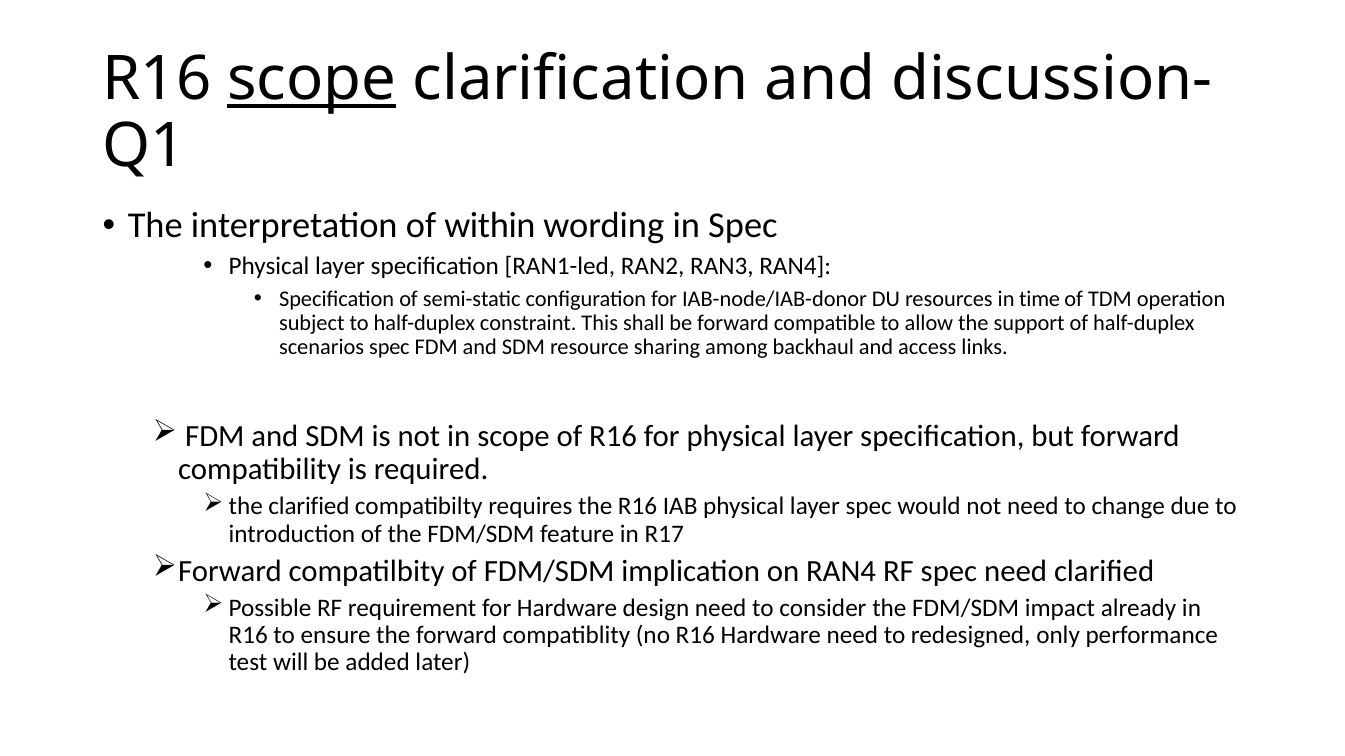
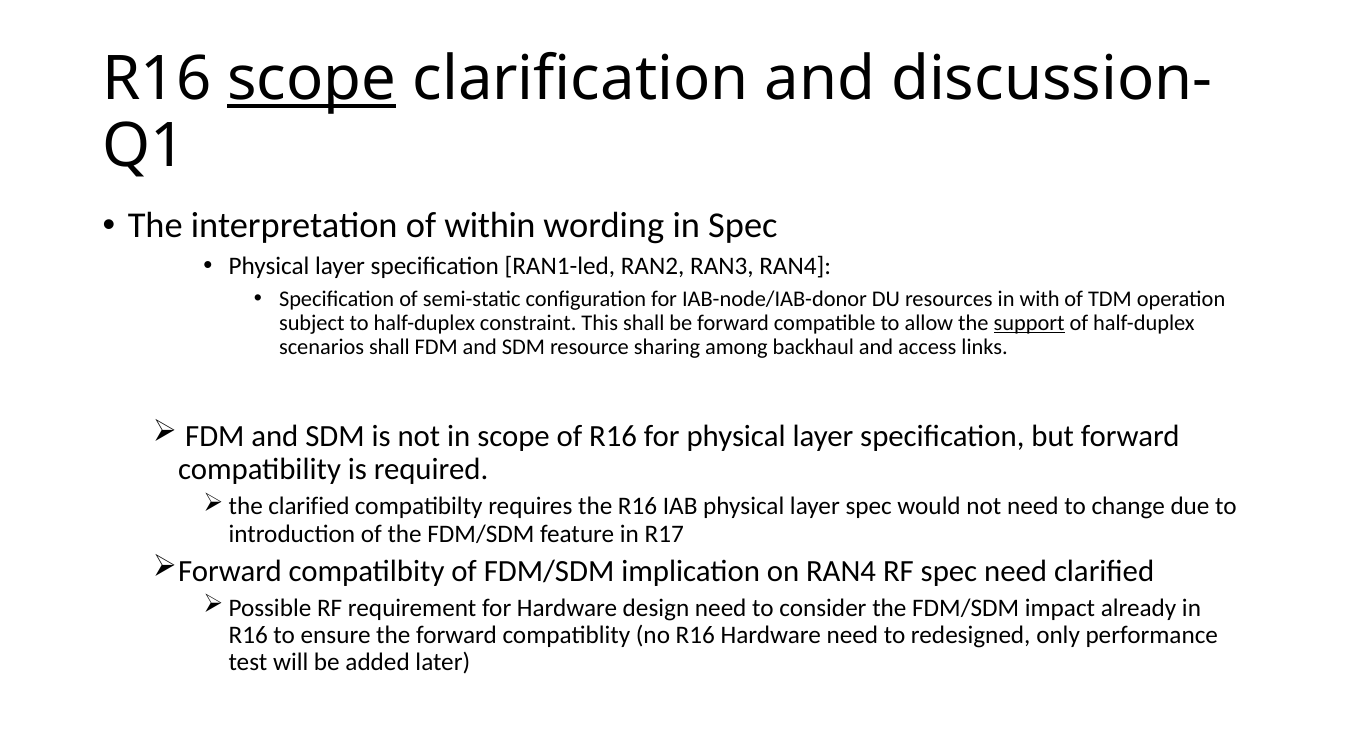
time: time -> with (1040, 299)
support underline: none -> present (1029, 323)
scenarios spec: spec -> shall (389, 347)
